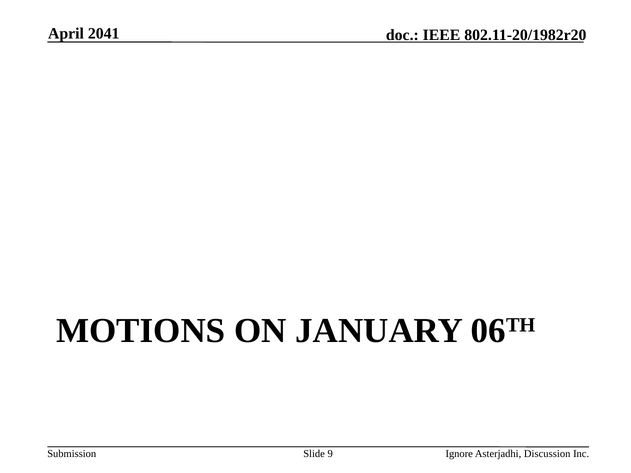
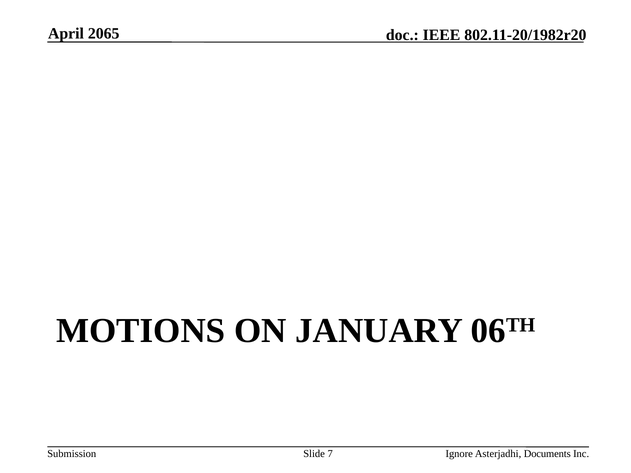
2041: 2041 -> 2065 (104, 33)
9: 9 -> 7 (330, 454)
Discussion: Discussion -> Documents (547, 454)
